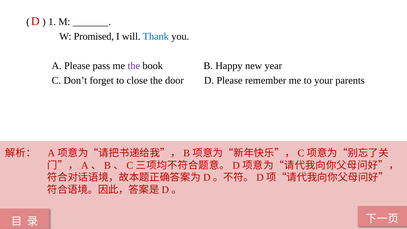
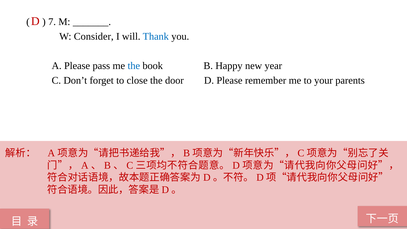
1: 1 -> 7 (52, 22)
Promised: Promised -> Consider (94, 37)
the colour: purple -> blue (134, 66)
